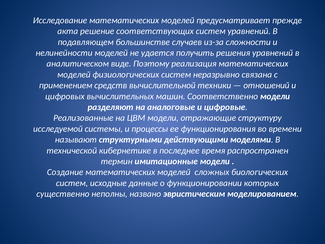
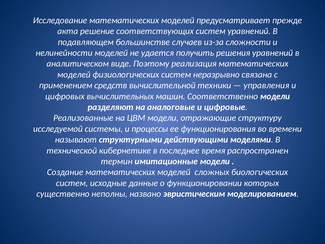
отношений: отношений -> управления (266, 85)
